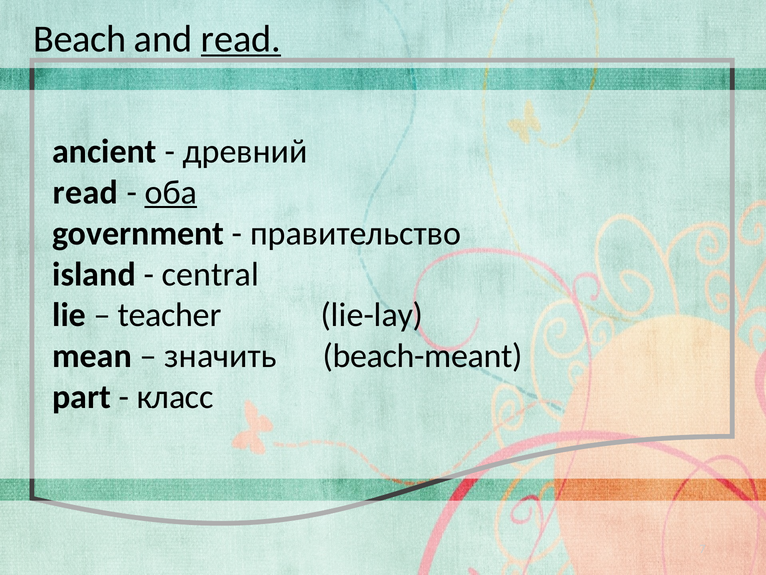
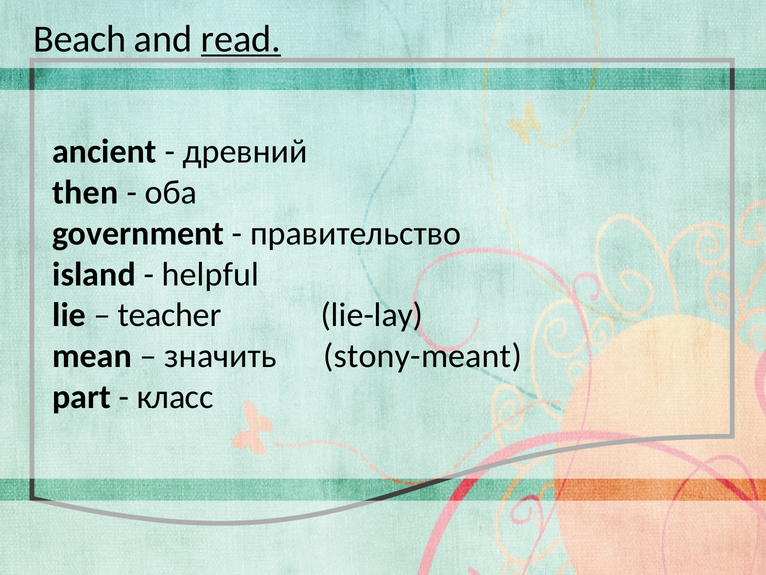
read: read -> then (85, 192)
оба underline: present -> none (171, 192)
central: central -> helpful (210, 274)
beach-meant: beach-meant -> stony-meant (423, 356)
